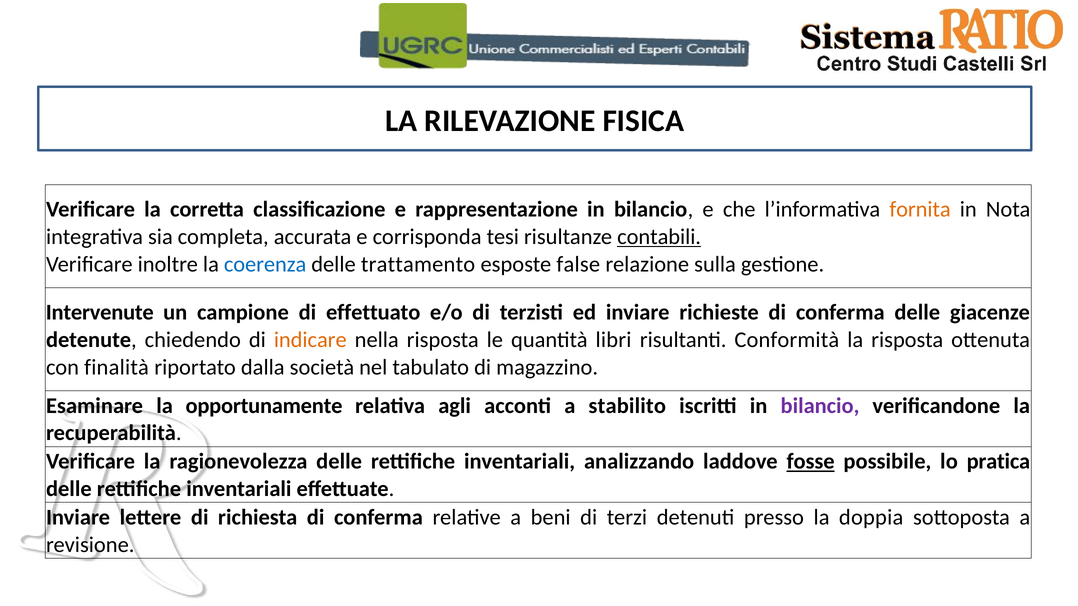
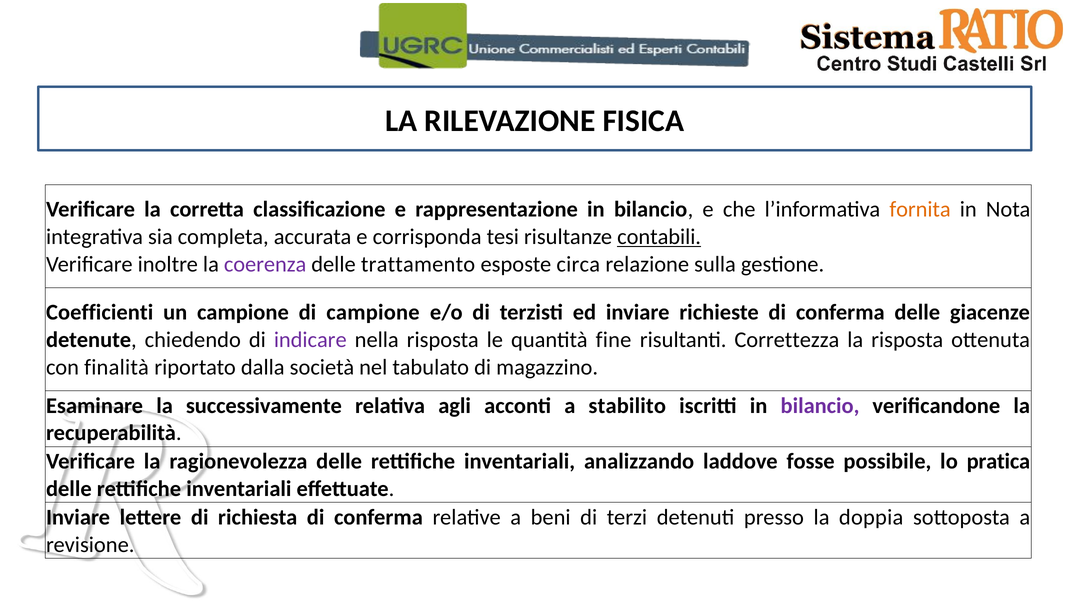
coerenza colour: blue -> purple (265, 265)
false: false -> circa (578, 265)
Intervenute: Intervenute -> Coefficienti (100, 313)
di effettuato: effettuato -> campione (373, 313)
indicare colour: orange -> purple (310, 340)
libri: libri -> fine (614, 340)
Conformità: Conformità -> Correttezza (787, 340)
opportunamente: opportunamente -> successivamente (264, 406)
fosse underline: present -> none (811, 462)
